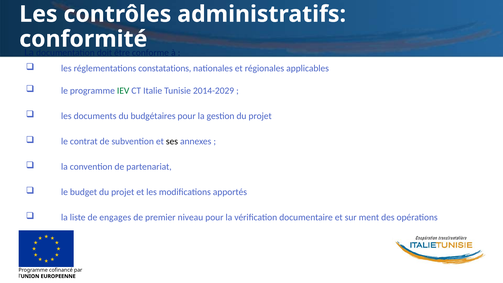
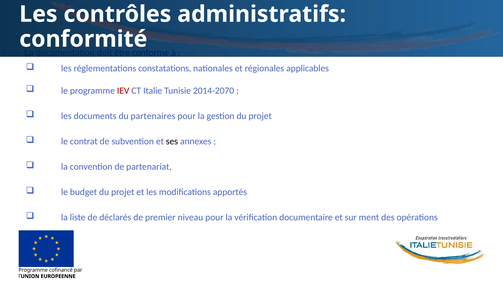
IEV colour: green -> red (123, 91)
2014-2029: 2014-2029 -> 2014-2070 (214, 91)
budgétaires: budgétaires -> partenaires (153, 116)
engages: engages -> déclarés (115, 218)
